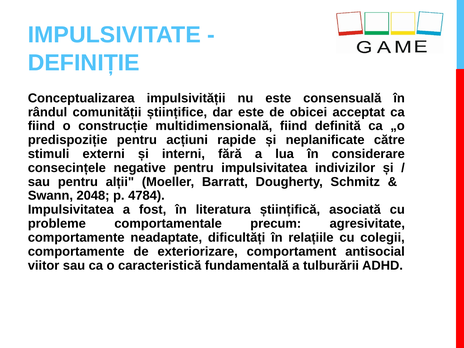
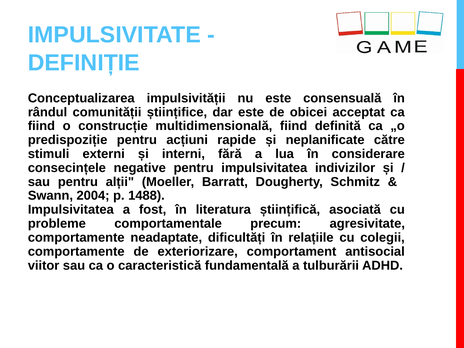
2048: 2048 -> 2004 (93, 196)
4784: 4784 -> 1488 (146, 196)
